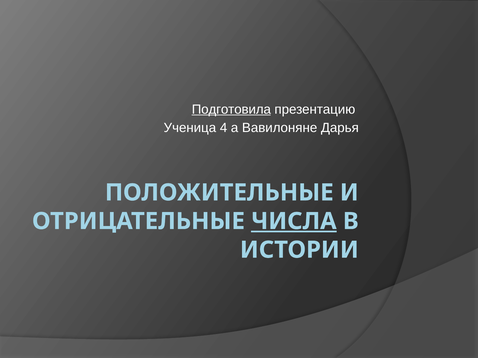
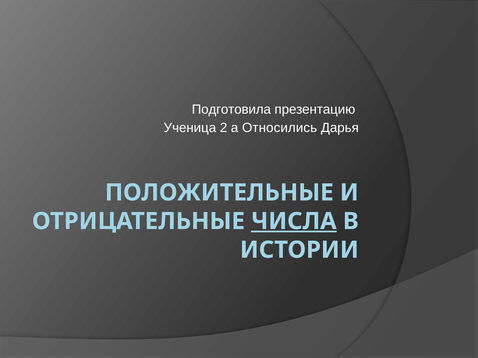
Подготовила underline: present -> none (231, 109)
4: 4 -> 2 (224, 128)
Вавилоняне: Вавилоняне -> Относились (280, 128)
